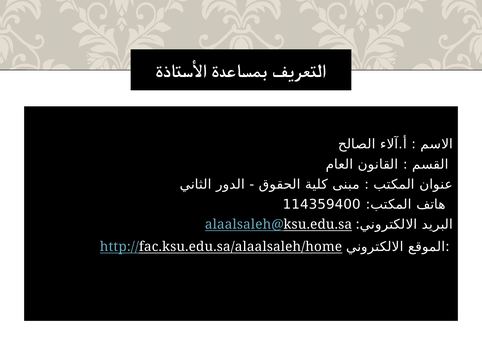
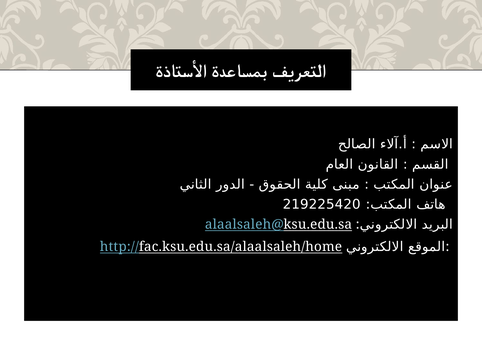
114359400: 114359400 -> 219225420 (322, 205)
